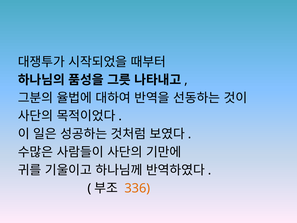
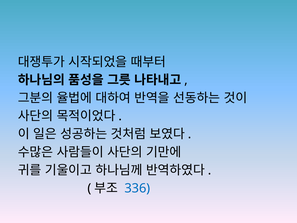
336 colour: orange -> blue (137, 188)
